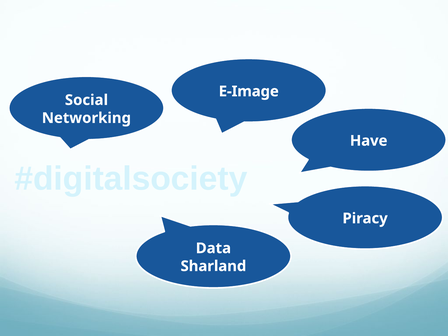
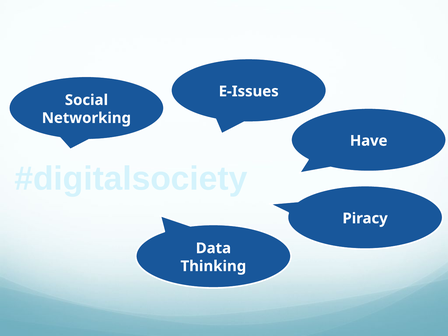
E-Image: E-Image -> E-Issues (249, 91)
Sharland: Sharland -> Thinking (213, 266)
